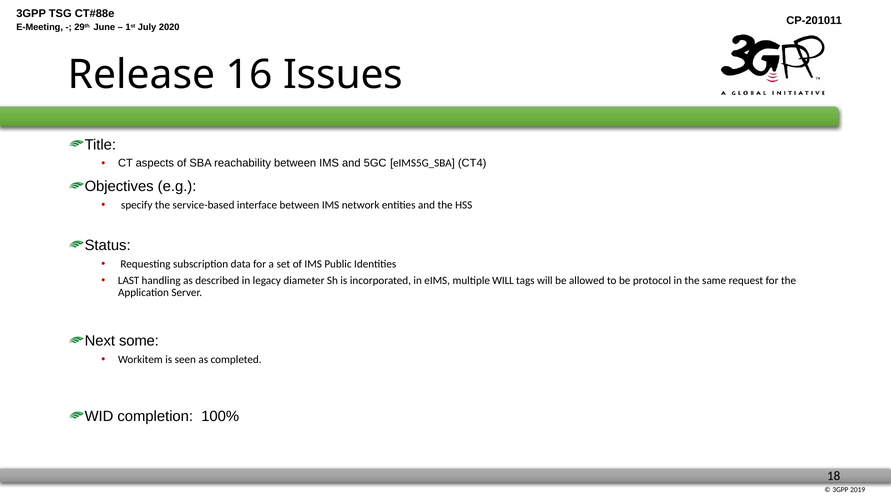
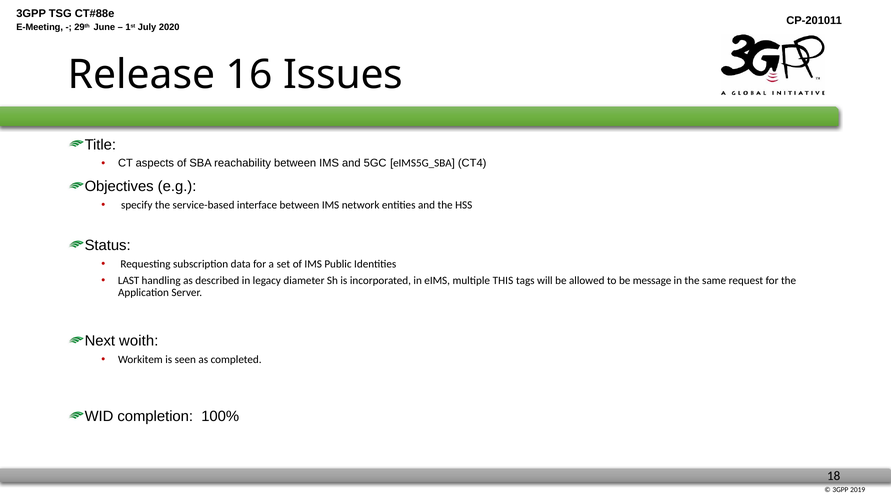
multiple WILL: WILL -> THIS (503, 281)
protocol: protocol -> message (652, 281)
some: some -> woith (139, 341)
